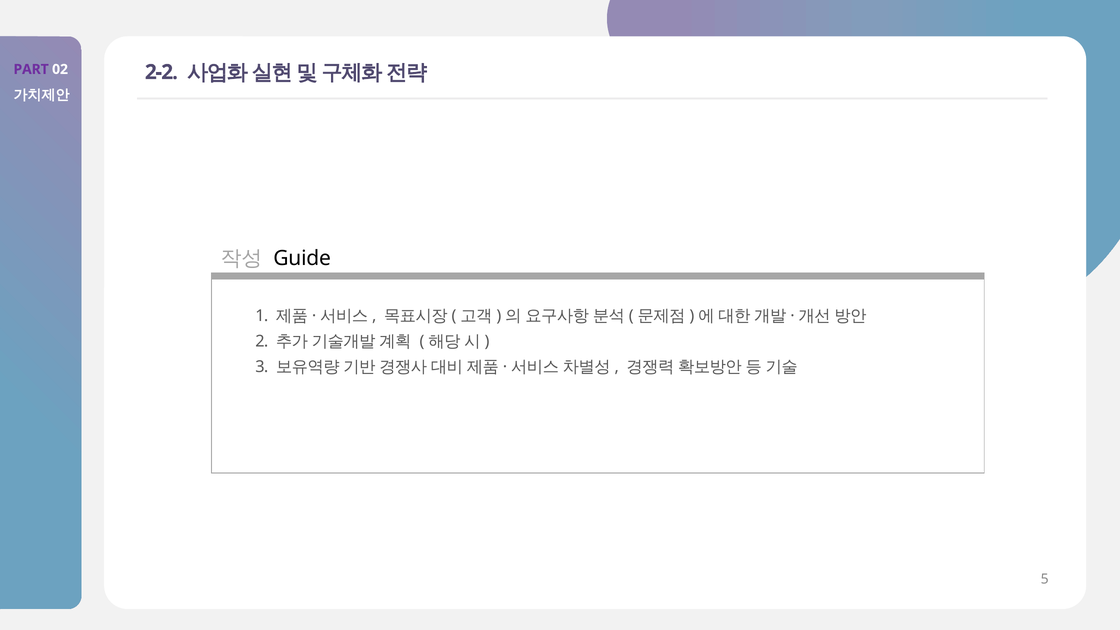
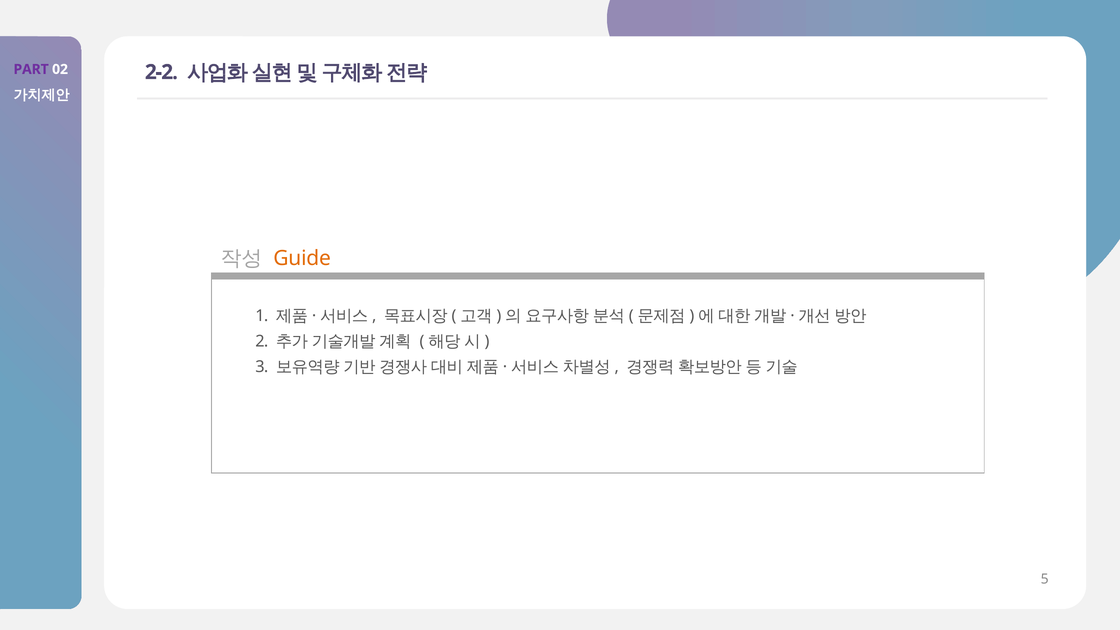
Guide colour: black -> orange (302, 258)
